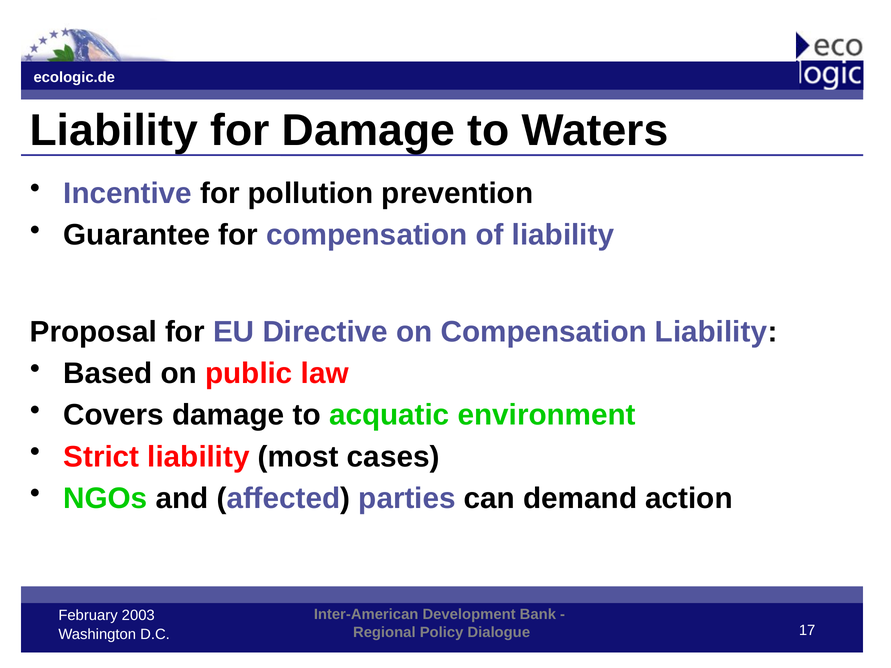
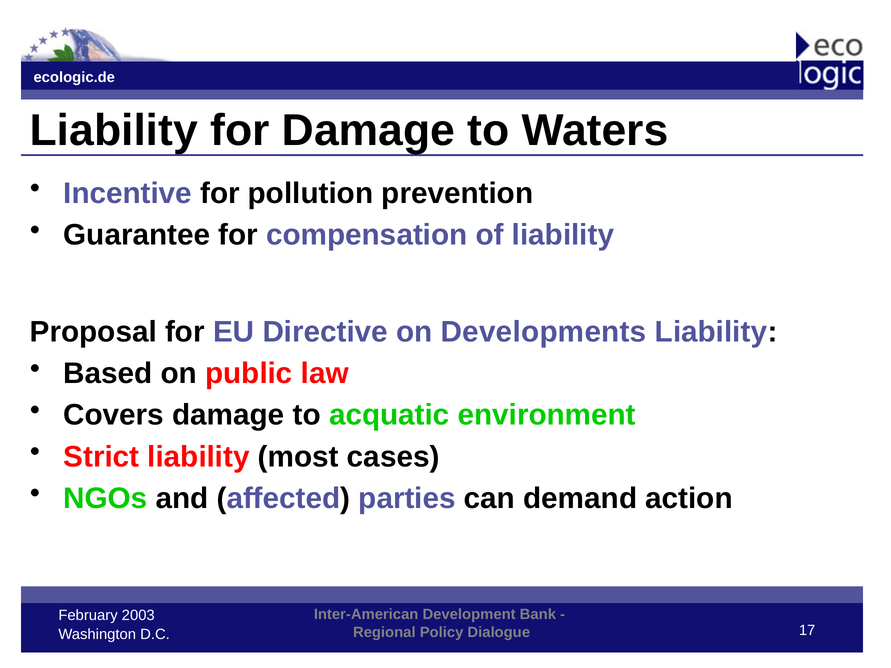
on Compensation: Compensation -> Developments (544, 332)
